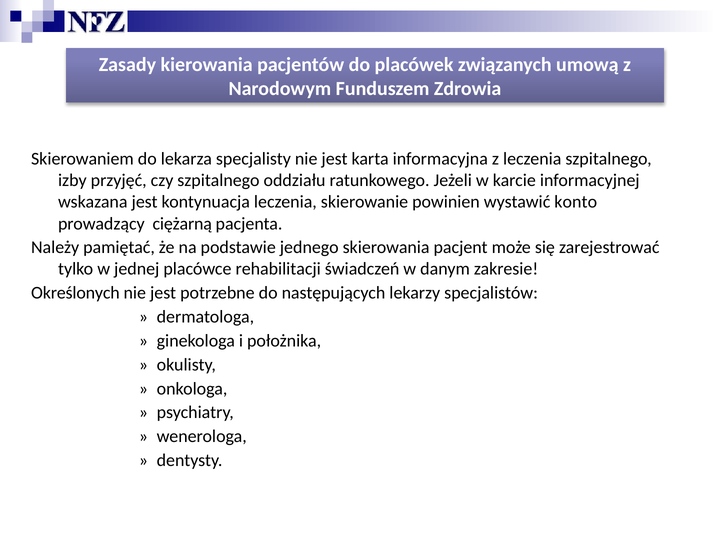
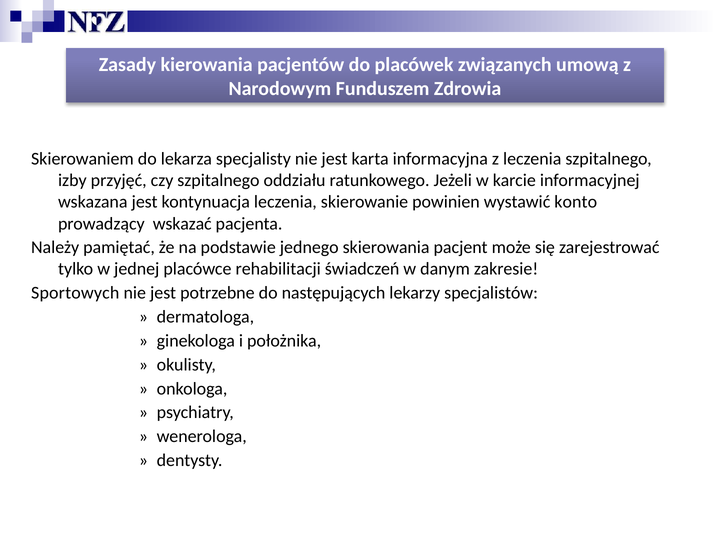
ciężarną: ciężarną -> wskazać (182, 224)
Określonych: Określonych -> Sportowych (75, 293)
